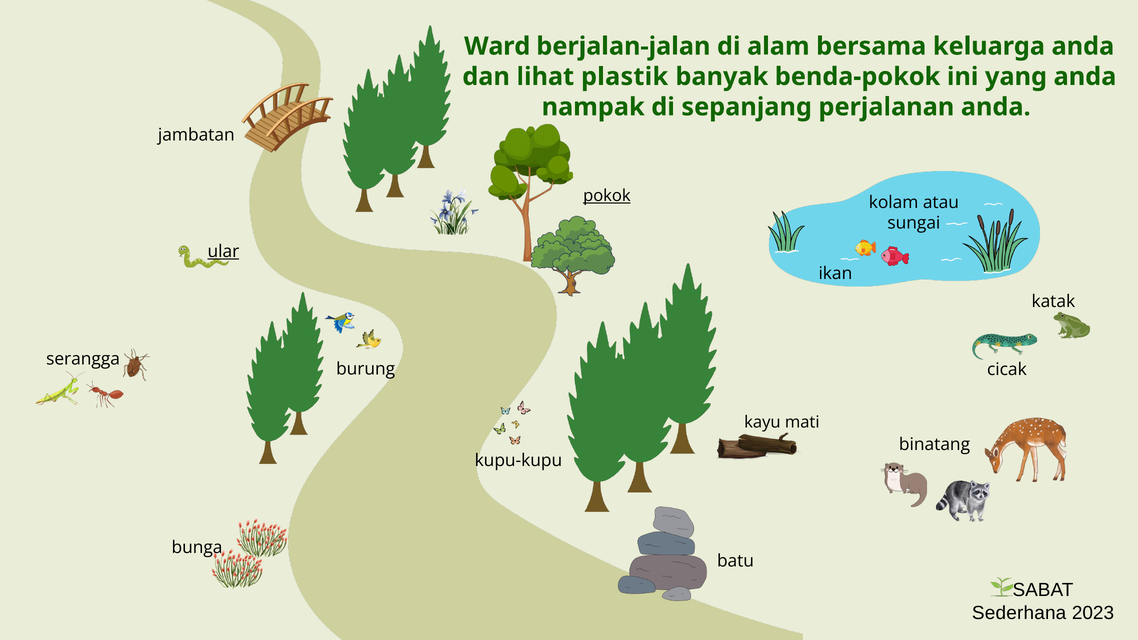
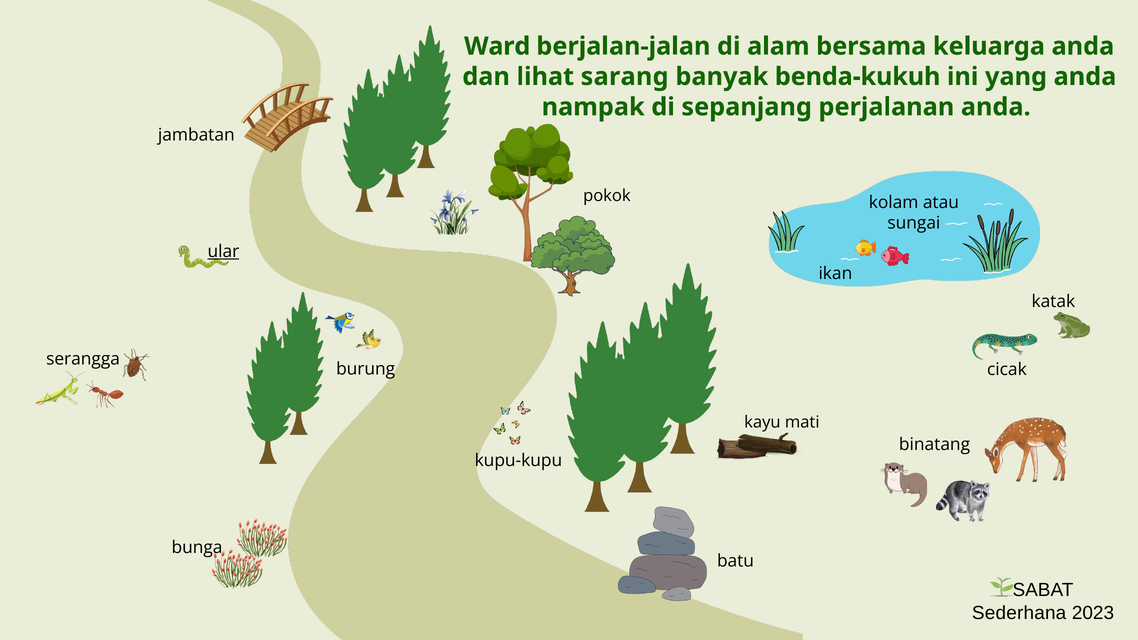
plastik: plastik -> sarang (625, 77)
benda-pokok: benda-pokok -> benda-kukuh (858, 77)
pokok underline: present -> none (607, 196)
